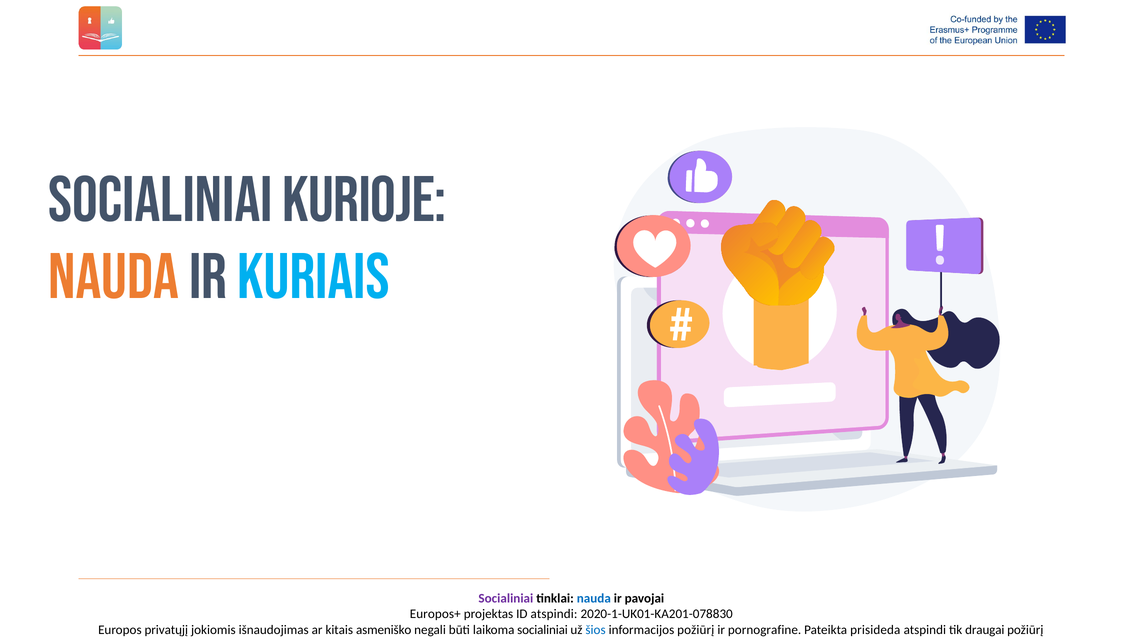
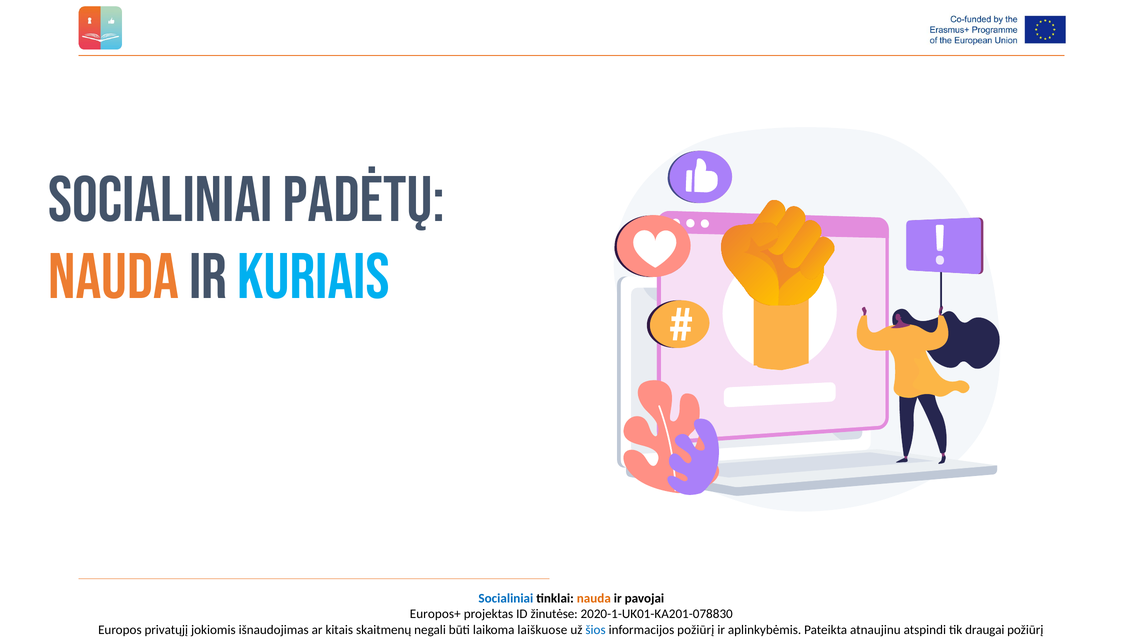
kurioje: kurioje -> padėtų (364, 200)
Socialiniai colour: purple -> blue (506, 598)
nauda colour: blue -> orange (594, 598)
ID atspindi: atspindi -> žinutėse (554, 614)
asmeniško: asmeniško -> skaitmenų (384, 630)
laikoma socialiniai: socialiniai -> laiškuose (542, 630)
pornografine: pornografine -> aplinkybėmis (765, 630)
prisideda: prisideda -> atnaujinu (875, 630)
